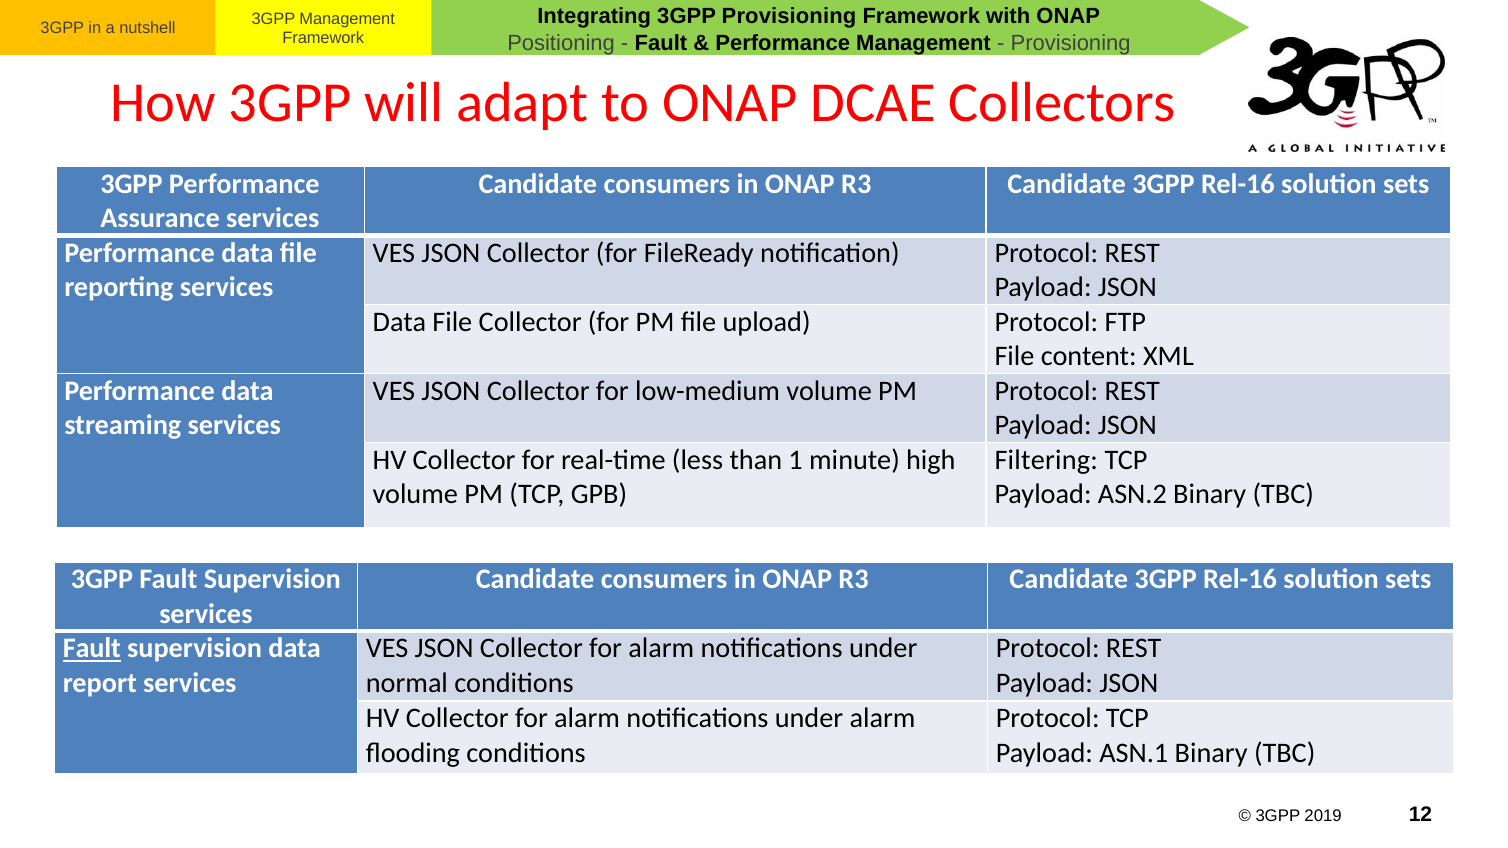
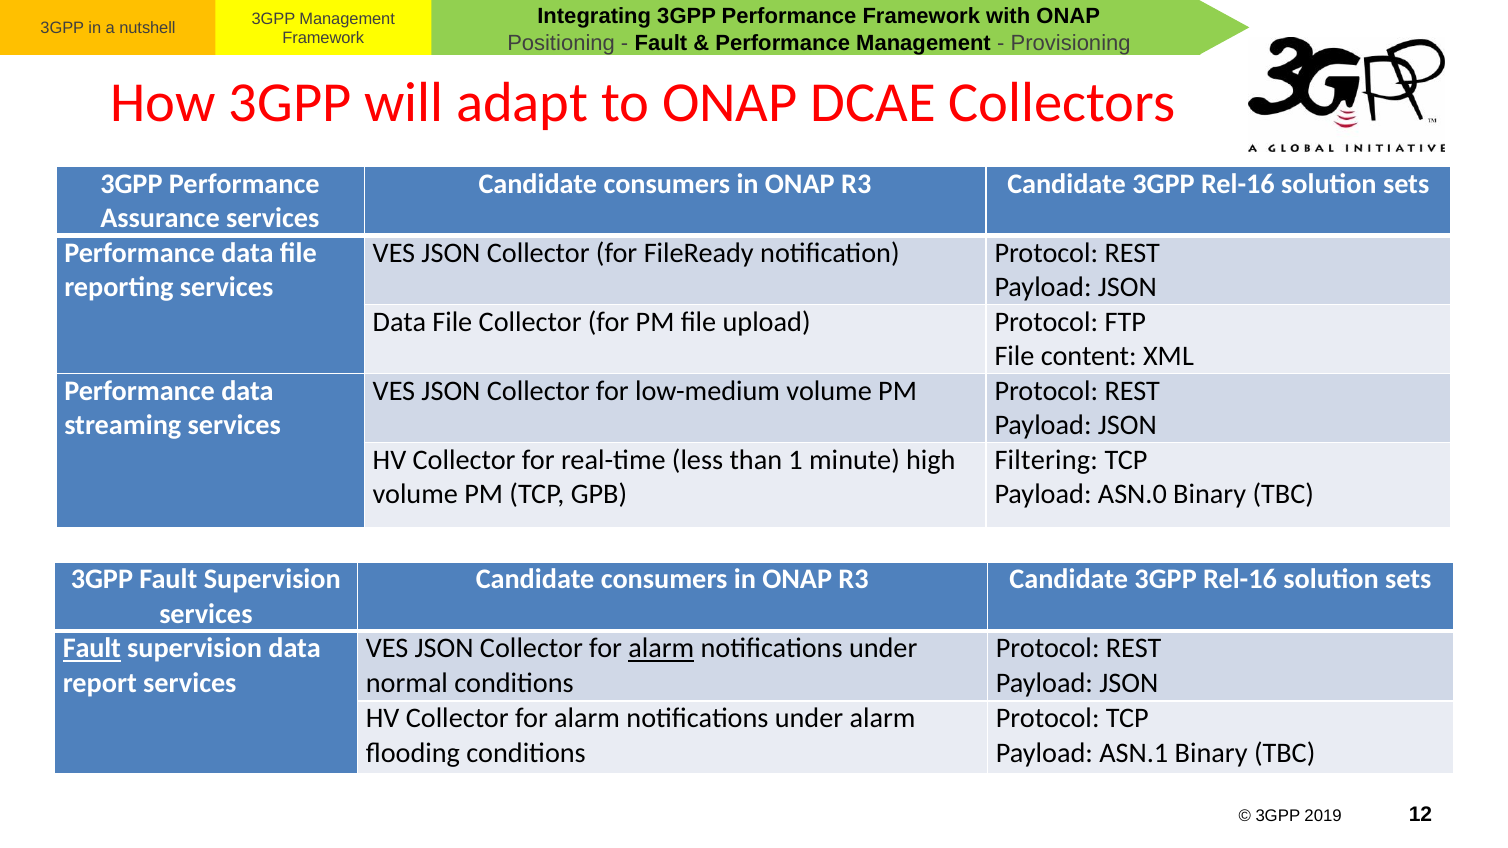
Integrating 3GPP Provisioning: Provisioning -> Performance (789, 16)
ASN.2: ASN.2 -> ASN.0 (1132, 495)
alarm underline: none -> present (661, 649)
